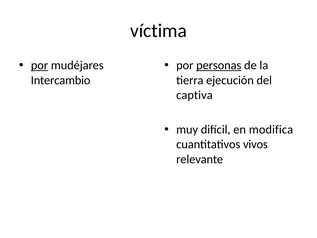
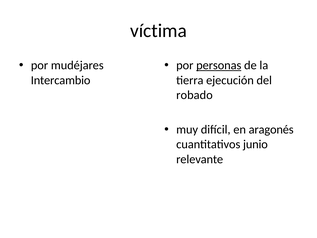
por underline: present -> none (40, 65)
captiva: captiva -> robado (194, 95)
modifica: modifica -> aragonés (271, 129)
vivos: vivos -> junio (255, 144)
